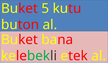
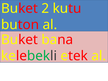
5: 5 -> 2 (45, 8)
